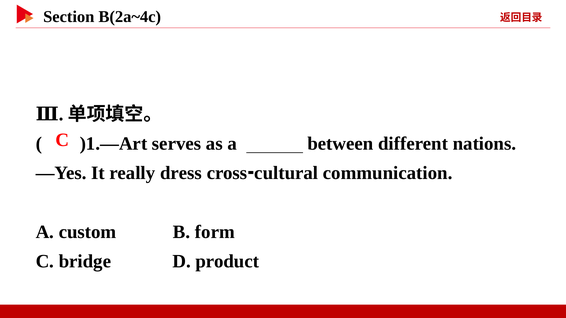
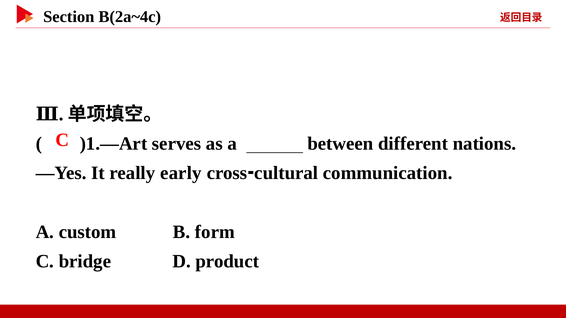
dress: dress -> early (181, 173)
